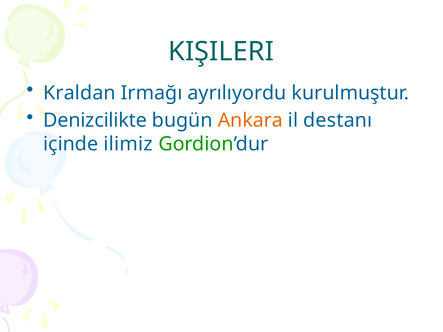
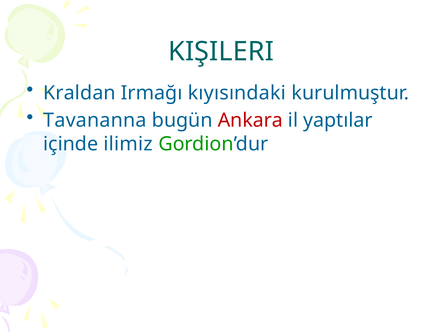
ayrılıyordu: ayrılıyordu -> kıyısındaki (237, 93)
Denizcilikte: Denizcilikte -> Tavananna (95, 121)
Ankara colour: orange -> red (250, 121)
destanı: destanı -> yaptılar (338, 121)
